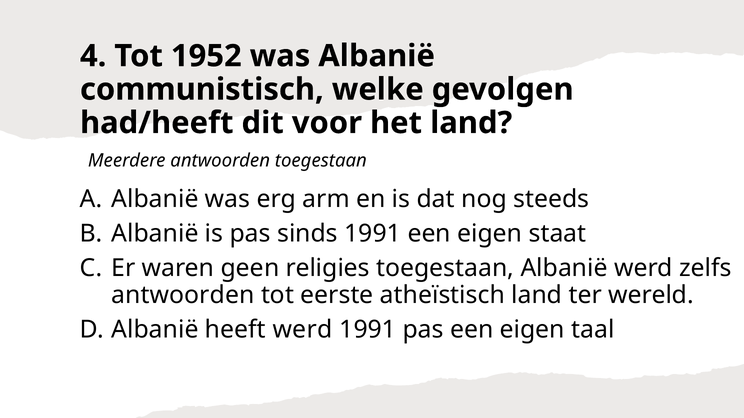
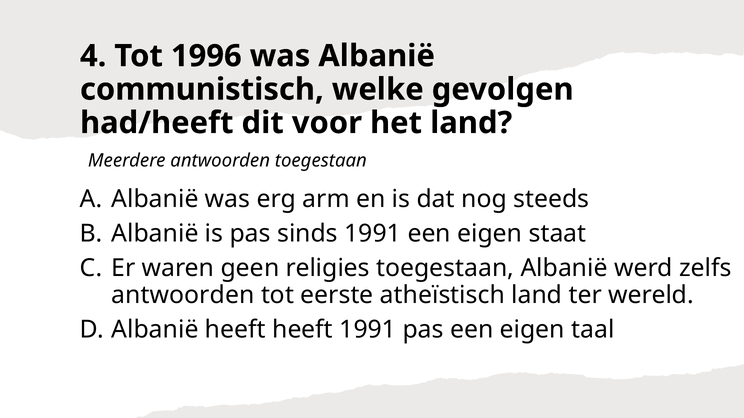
1952: 1952 -> 1996 (206, 56)
heeft werd: werd -> heeft (303, 330)
